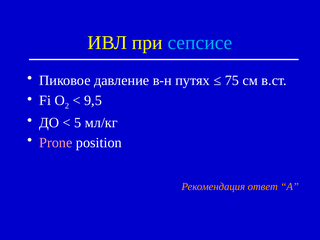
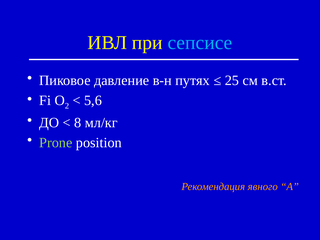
75: 75 -> 25 (232, 80)
9,5: 9,5 -> 5,6 (93, 100)
5: 5 -> 8 (78, 123)
Prone colour: pink -> light green (56, 143)
ответ: ответ -> явного (263, 187)
